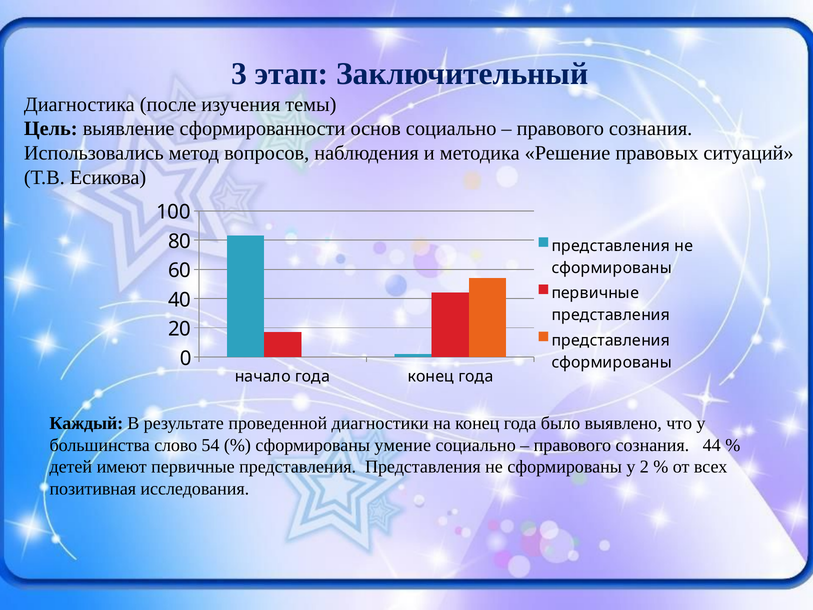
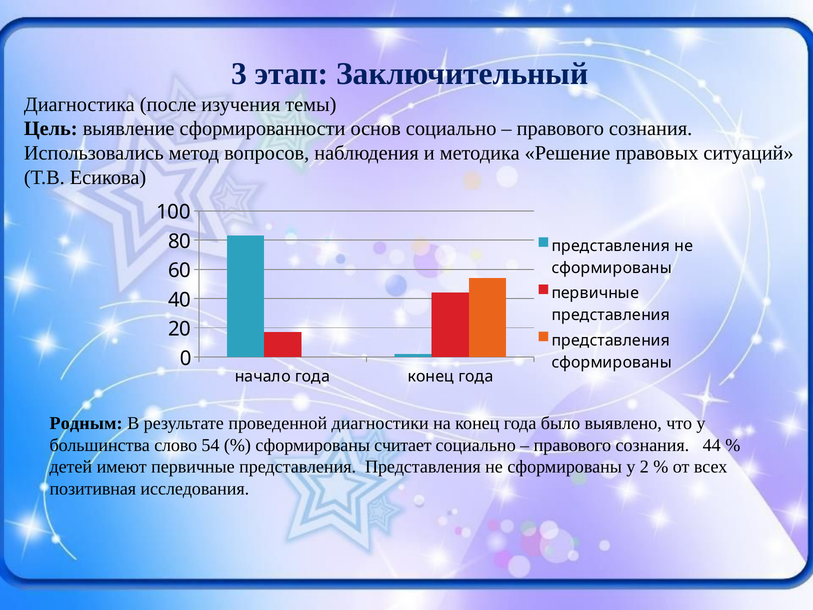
Каждый: Каждый -> Родным (86, 423)
умение: умение -> считает (403, 445)
